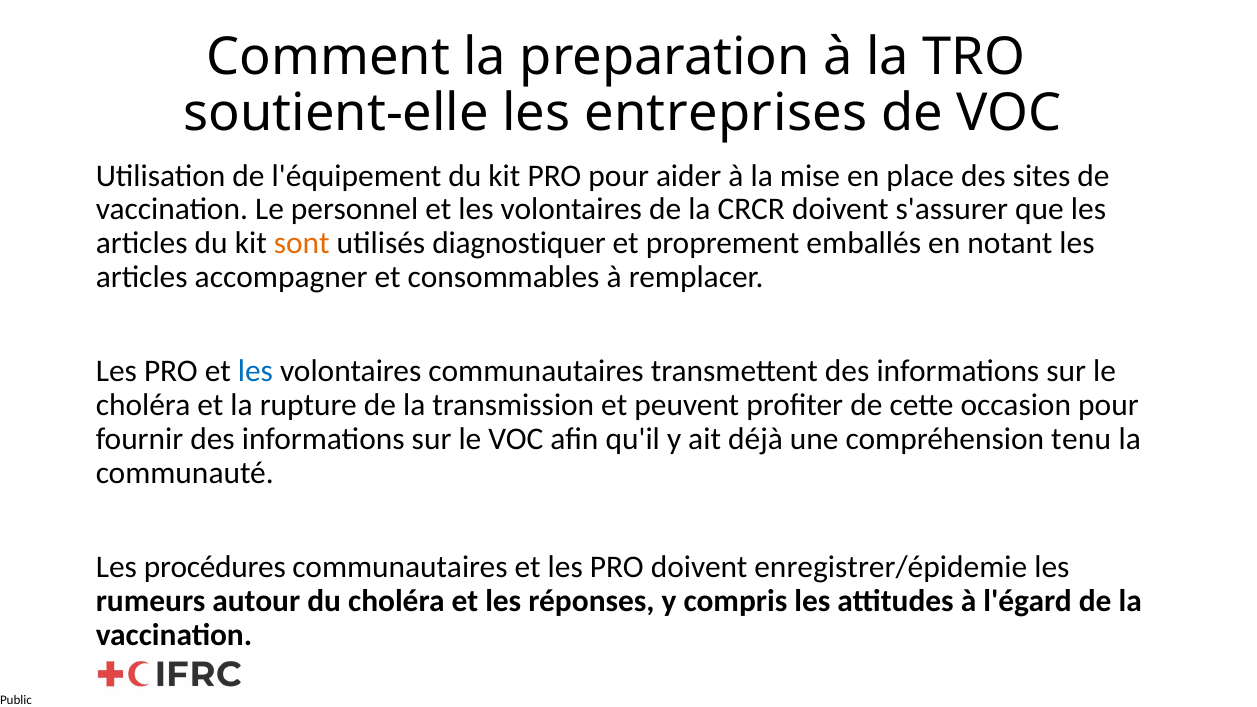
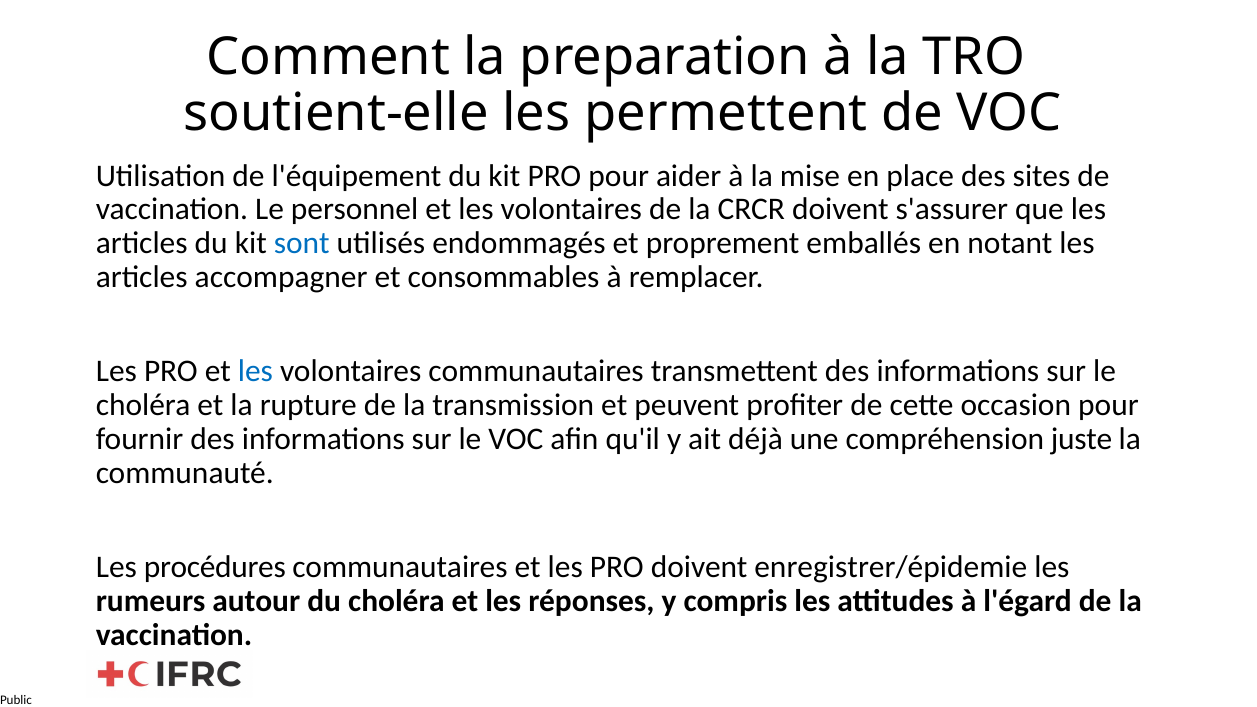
entreprises: entreprises -> permettent (726, 114)
sont colour: orange -> blue (302, 243)
diagnostiquer: diagnostiquer -> endommagés (519, 243)
tenu: tenu -> juste (1082, 439)
